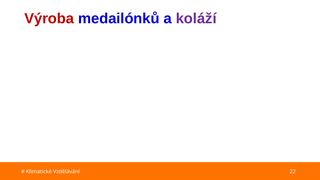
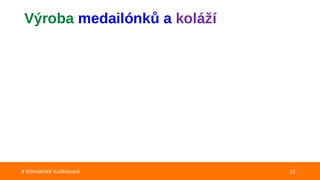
Výroba colour: red -> green (49, 19)
